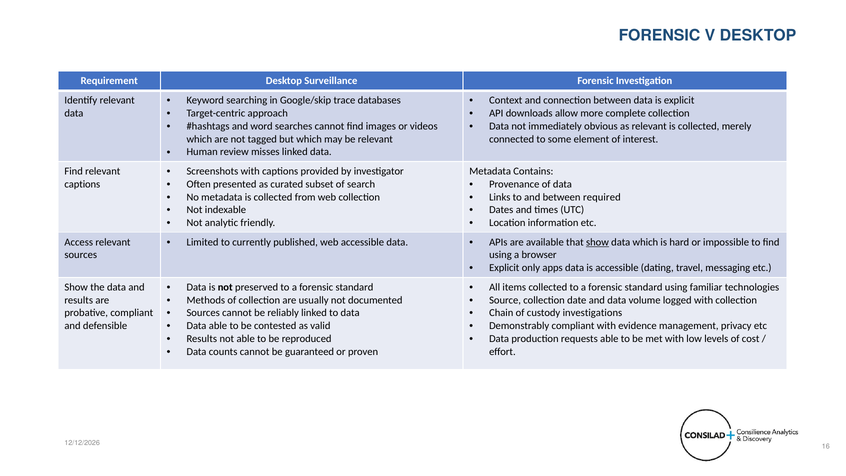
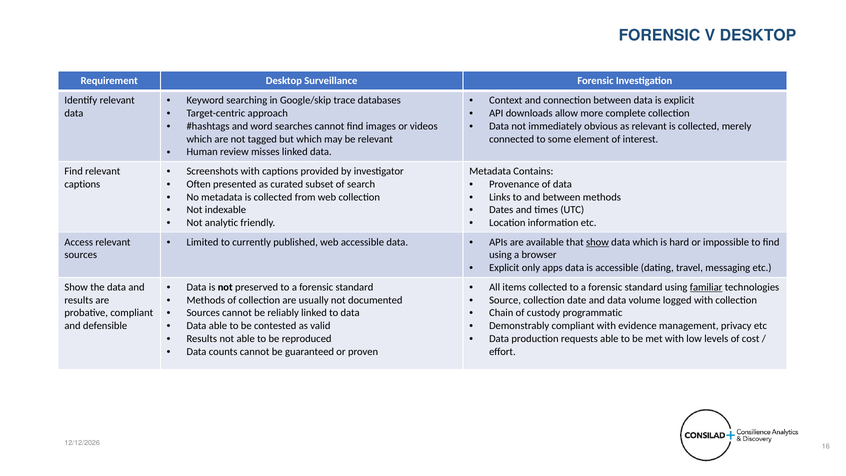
between required: required -> methods (602, 197)
familiar underline: none -> present (706, 287)
investigations: investigations -> programmatic (593, 313)
